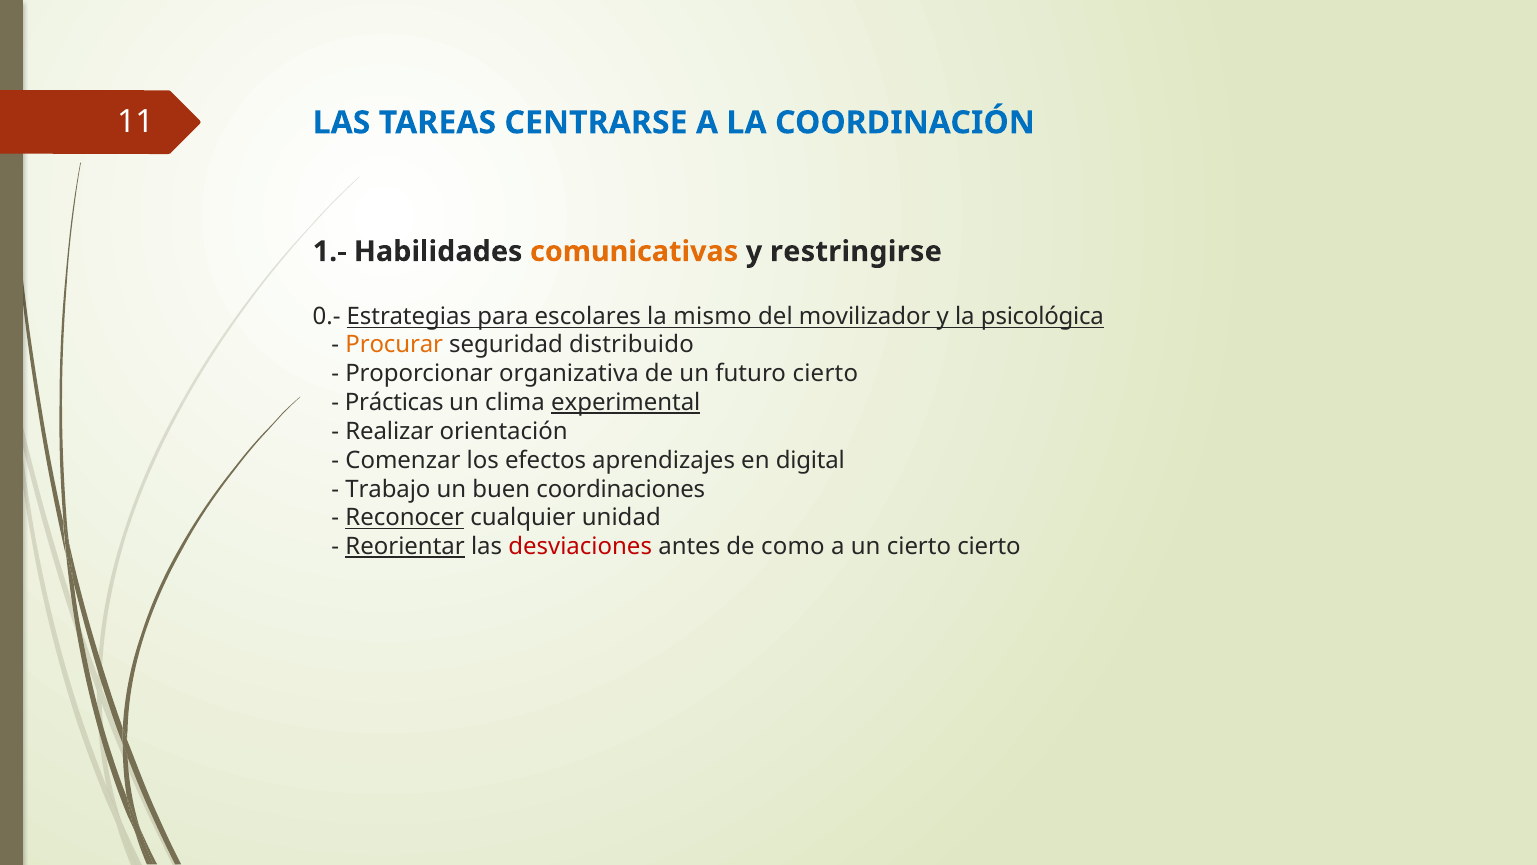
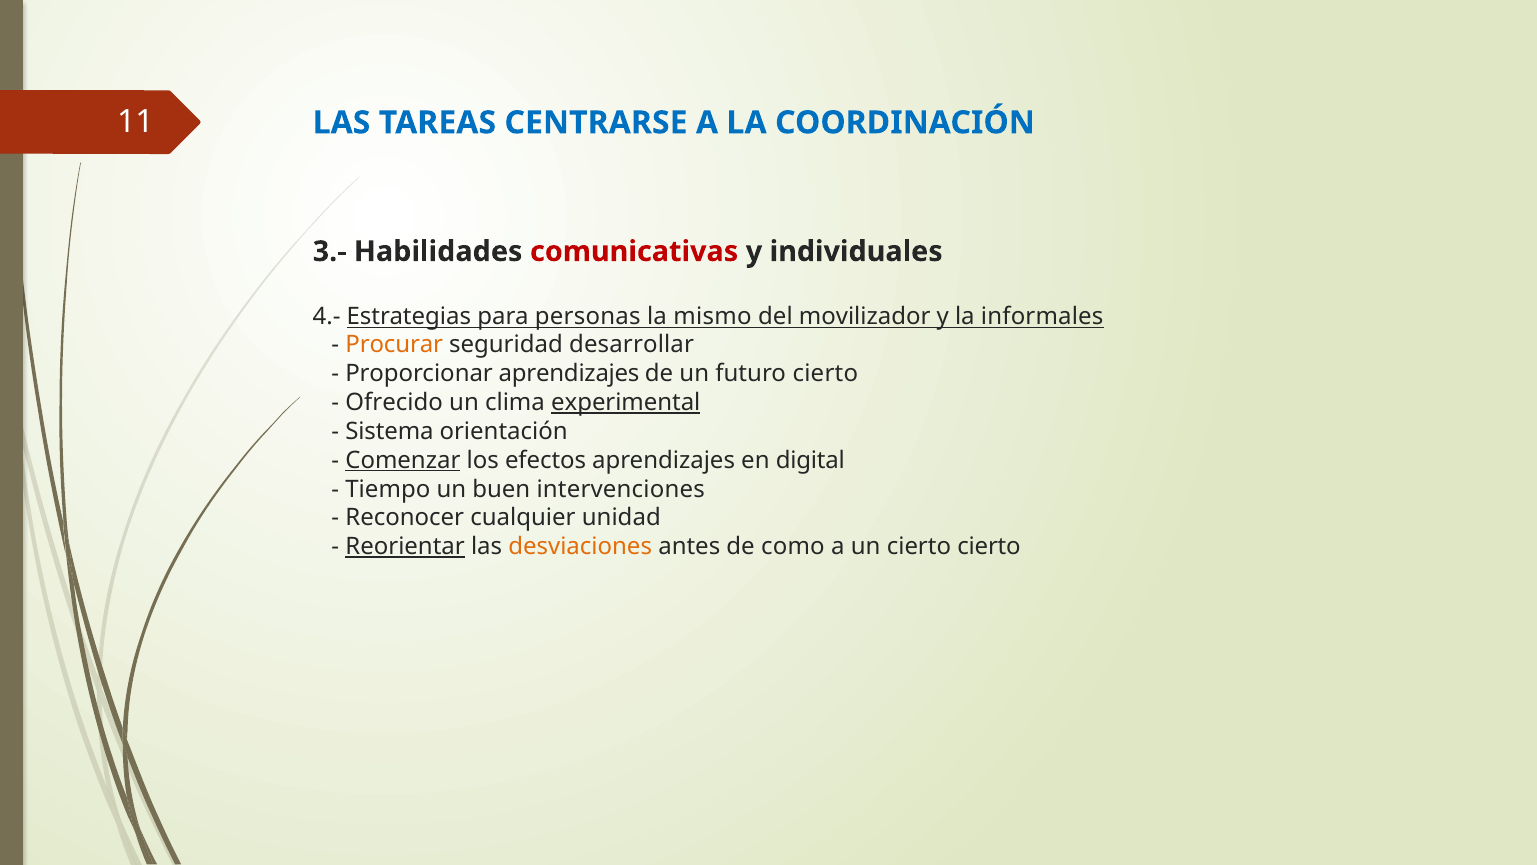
1.-: 1.- -> 3.- (330, 251)
comunicativas colour: orange -> red (634, 251)
restringirse: restringirse -> individuales (856, 251)
0.-: 0.- -> 4.- (327, 316)
escolares: escolares -> personas (588, 316)
psicológica: psicológica -> informales (1042, 316)
distribuido: distribuido -> desarrollar (632, 345)
Proporcionar organizativa: organizativa -> aprendizajes (569, 374)
Prácticas: Prácticas -> Ofrecido (394, 402)
Realizar: Realizar -> Sistema (389, 431)
Comenzar underline: none -> present (403, 460)
Trabajo: Trabajo -> Tiempo (388, 489)
coordinaciones: coordinaciones -> intervenciones (621, 489)
Reconocer underline: present -> none (405, 518)
desviaciones colour: red -> orange (580, 547)
